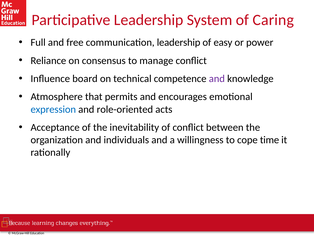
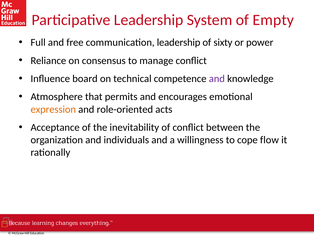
Caring: Caring -> Empty (273, 20)
easy: easy -> sixty (223, 43)
expression colour: blue -> orange (53, 110)
time: time -> flow (269, 140)
